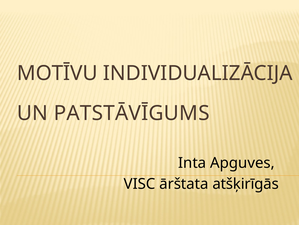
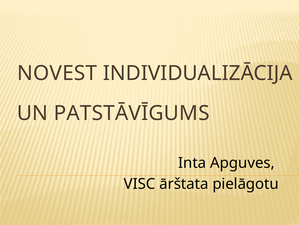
MOTĪVU: MOTĪVU -> NOVEST (57, 73)
atšķirīgās: atšķirīgās -> pielāgotu (246, 183)
